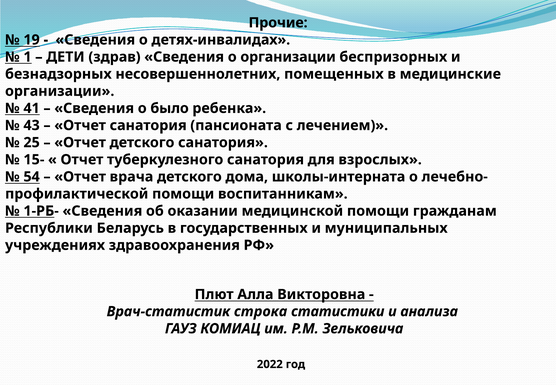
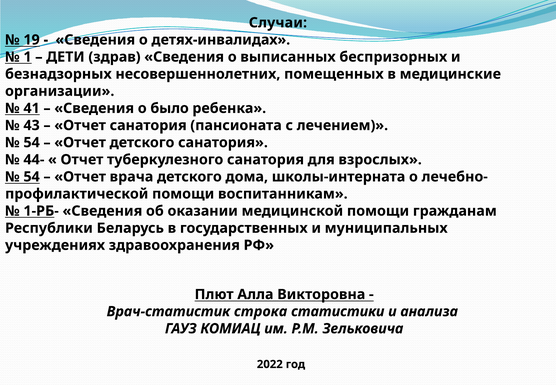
Прочие: Прочие -> Случаи (278, 23)
о организации: организации -> выписанных (288, 57)
25: 25 -> 54 (32, 142)
15-: 15- -> 44- (34, 160)
